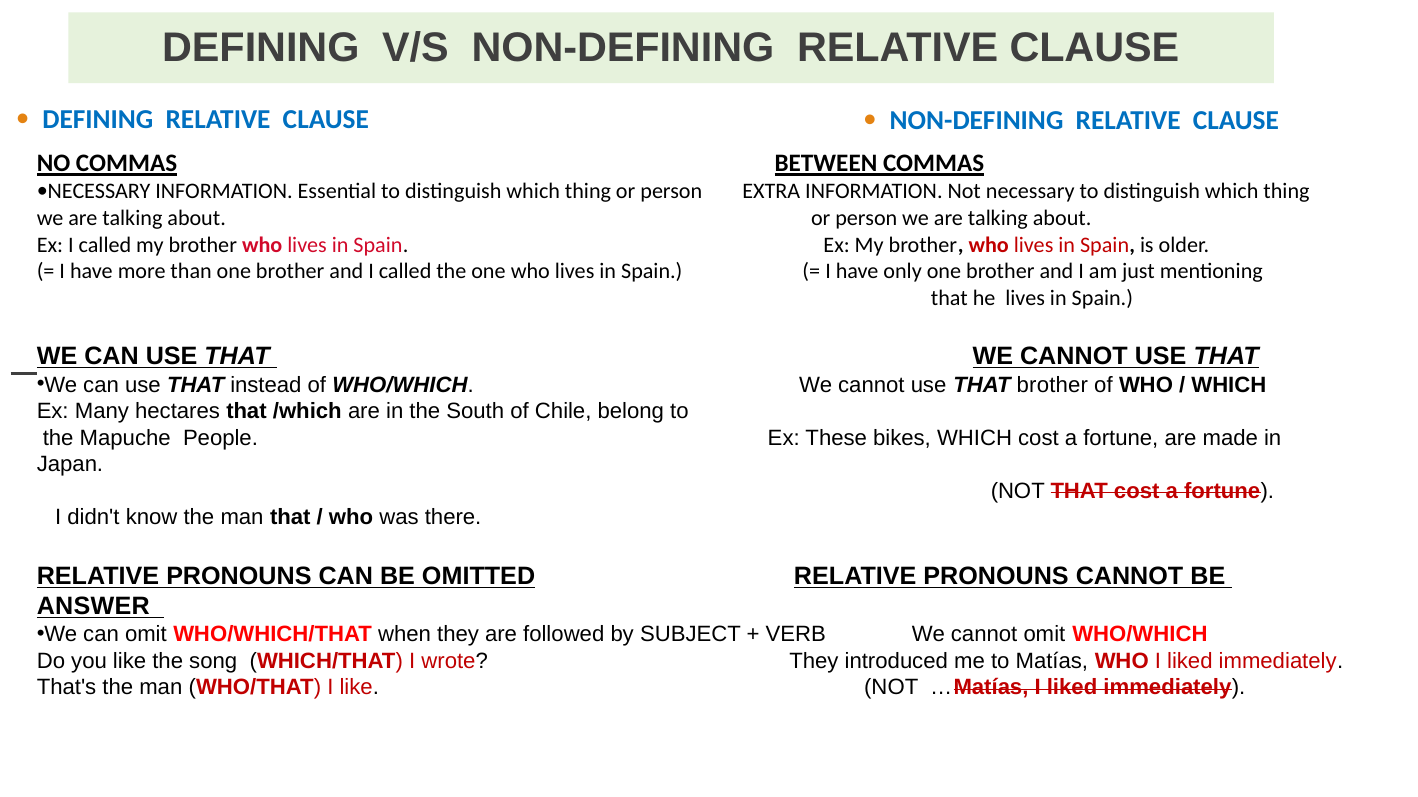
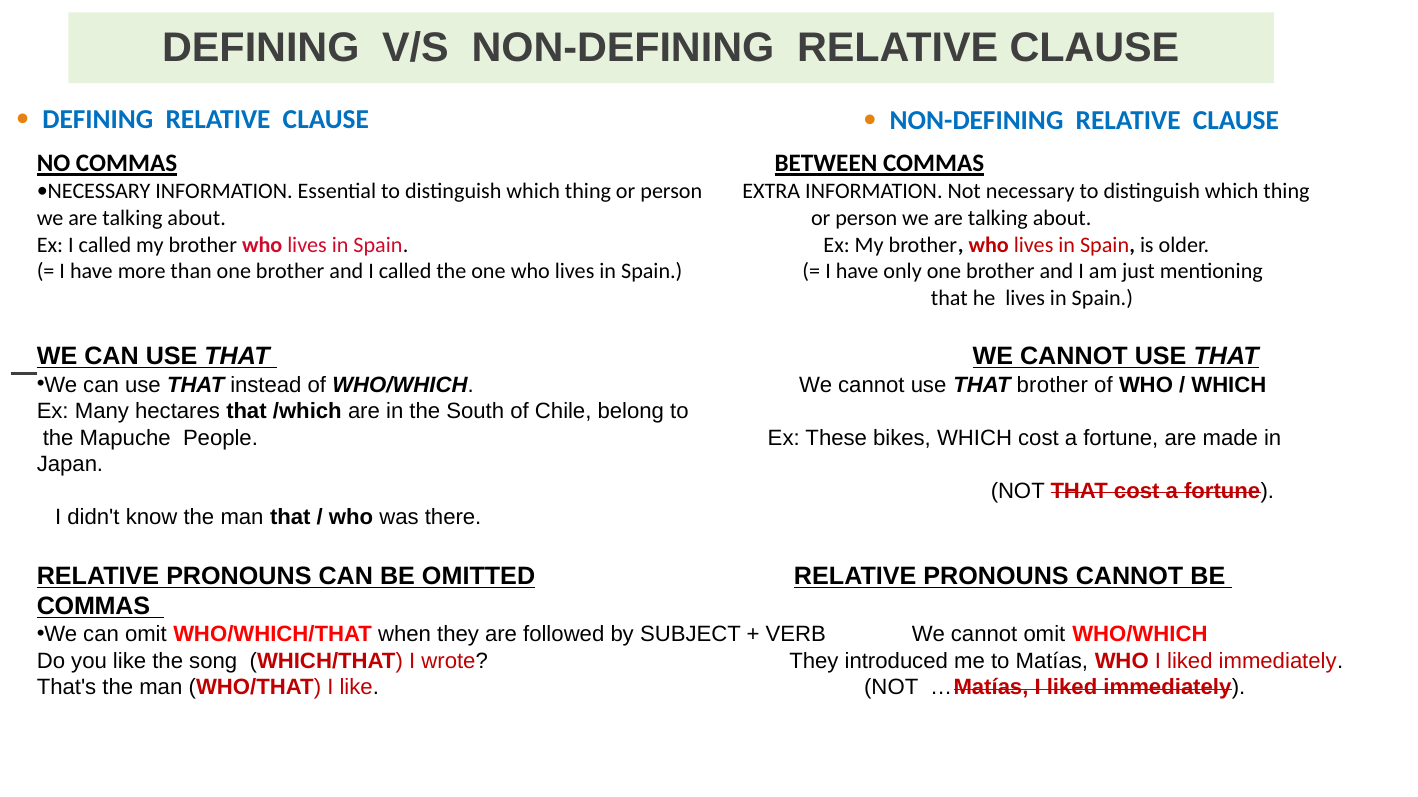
ANSWER: ANSWER -> COMMAS (93, 607)
